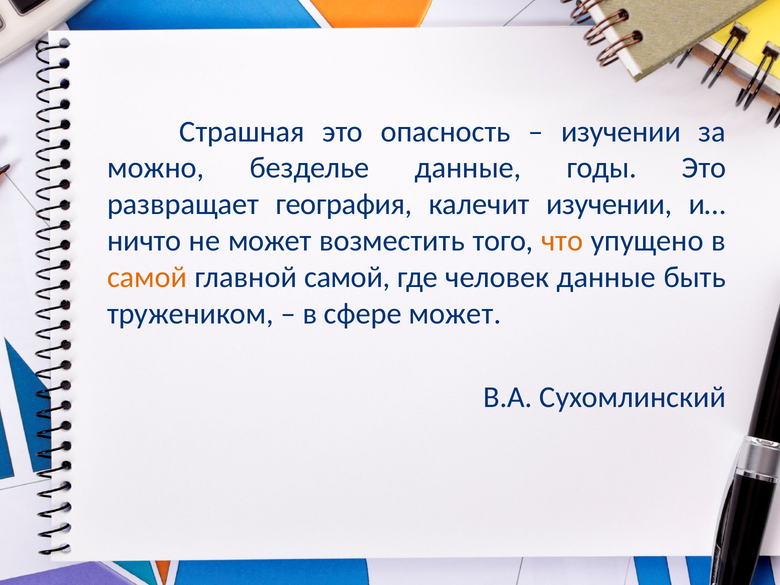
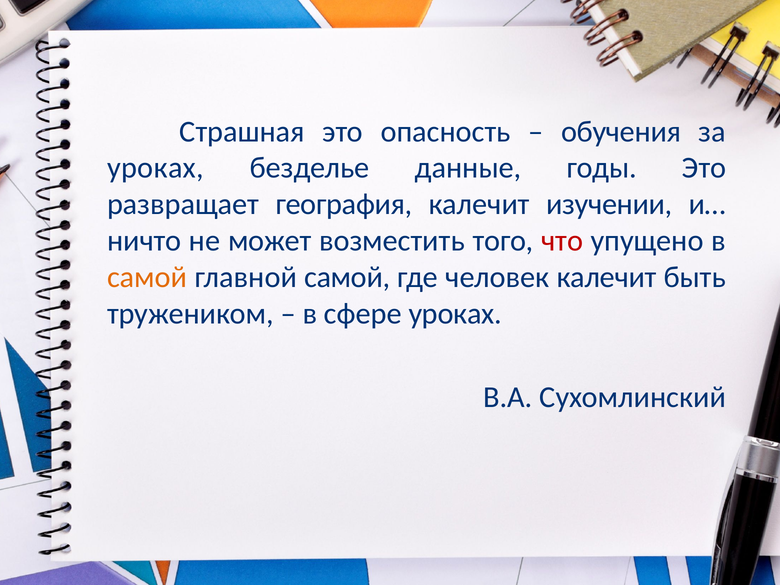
изучении: изучении -> обучения (621, 132)
можно: можно -> уроках (156, 168)
что colour: orange -> red (562, 241)
человек данные: данные -> калечит (607, 277)
сфере может: может -> уроках (455, 314)
